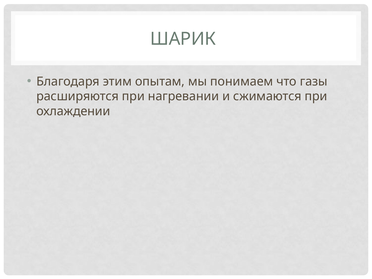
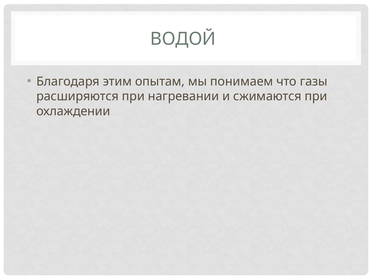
ШАРИК: ШАРИК -> ВОДОЙ (183, 39)
